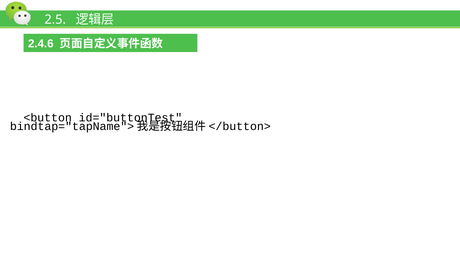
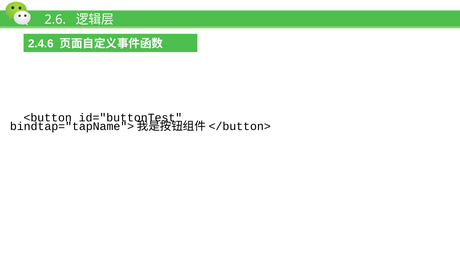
2.5: 2.5 -> 2.6 (55, 19)
